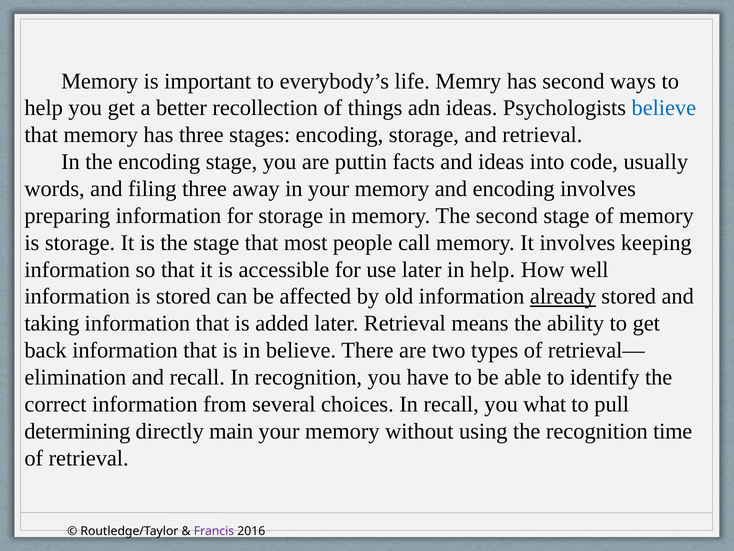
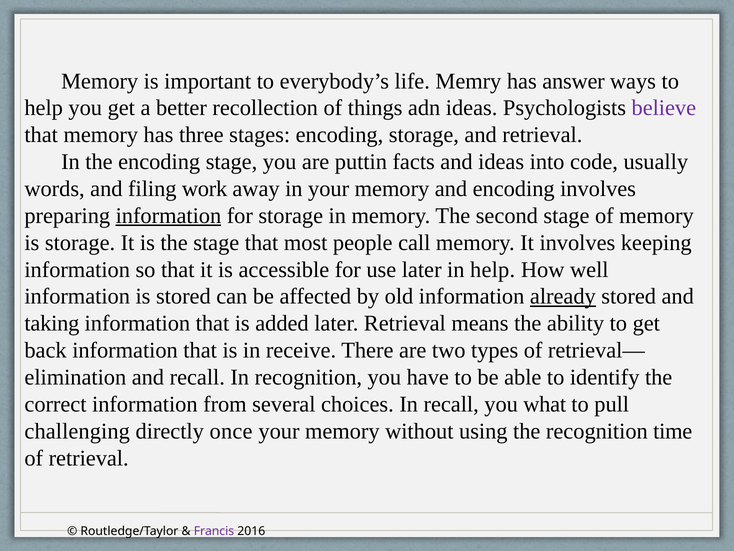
has second: second -> answer (574, 81)
believe colour: blue -> purple (664, 108)
filing three: three -> work (205, 189)
information underline: none -> present (168, 216)
in believe: believe -> receive (301, 350)
determining: determining -> challenging (77, 431)
main: main -> once (231, 431)
